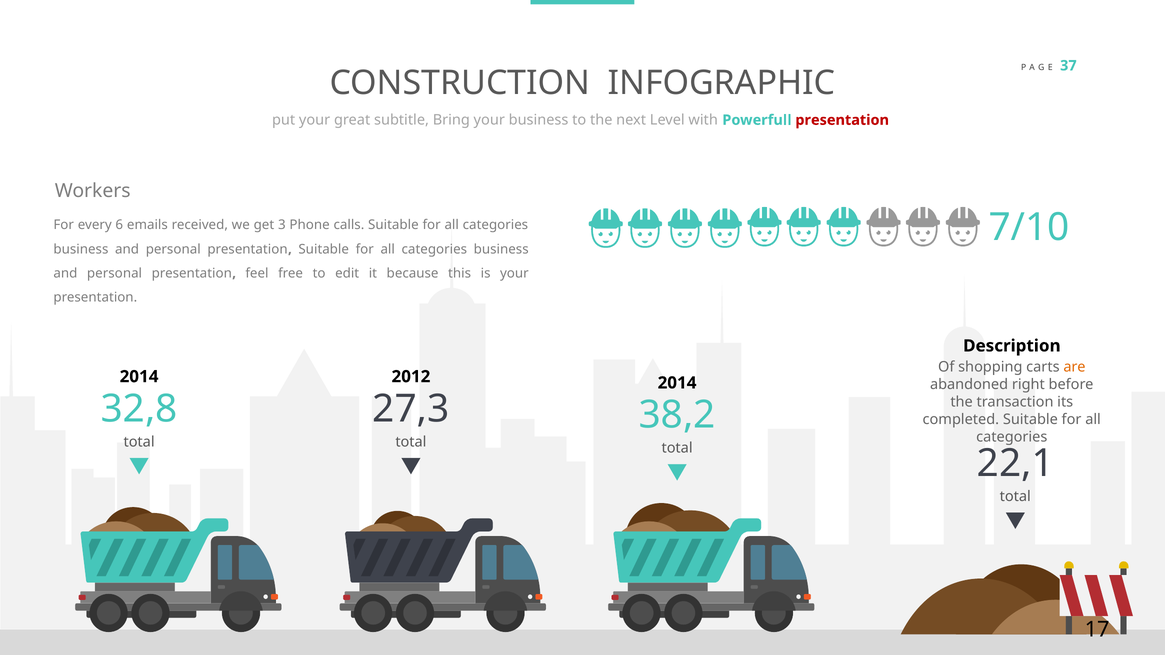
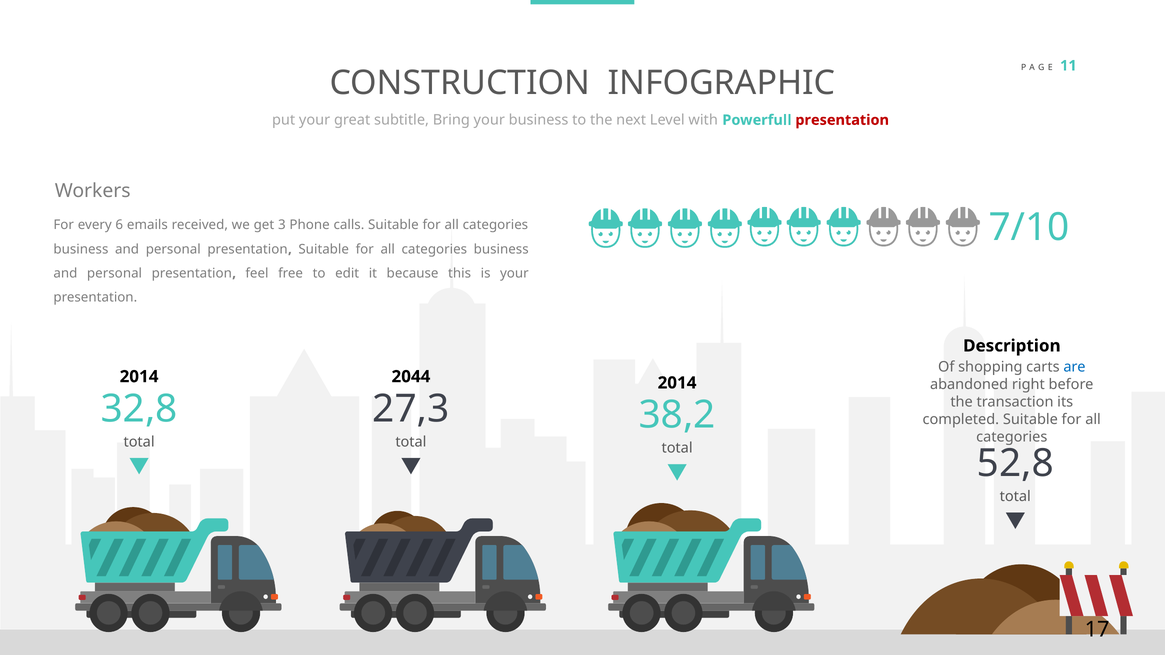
37: 37 -> 11 (1068, 66)
are colour: orange -> blue (1074, 367)
2012: 2012 -> 2044 (411, 377)
22,1: 22,1 -> 52,8 (1015, 464)
